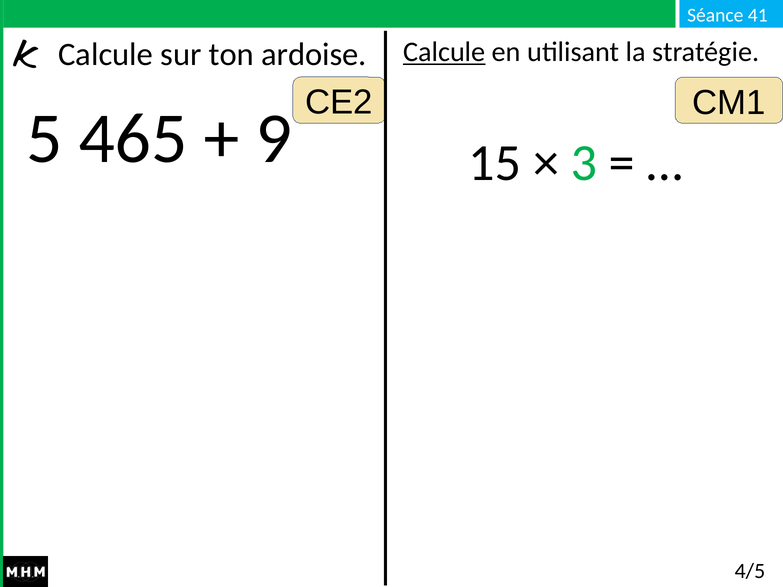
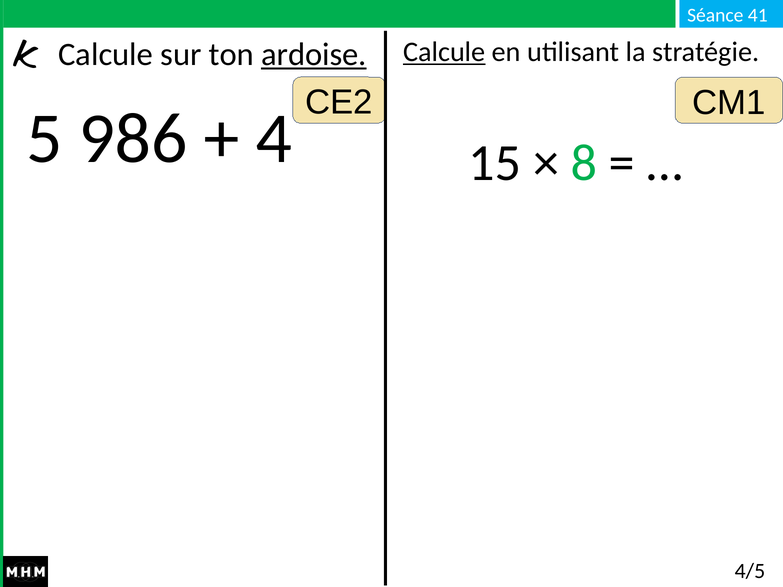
ardoise underline: none -> present (314, 54)
465: 465 -> 986 (133, 139)
9: 9 -> 4 (274, 139)
3: 3 -> 8 (584, 163)
